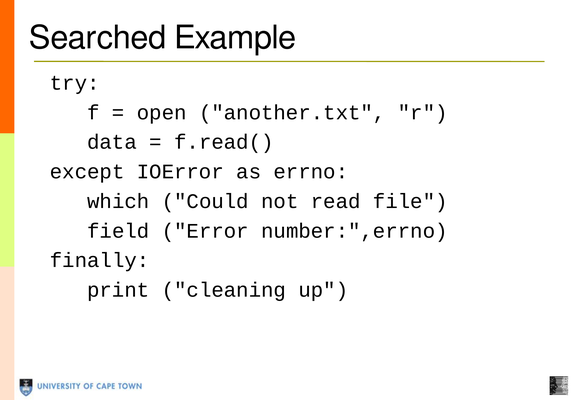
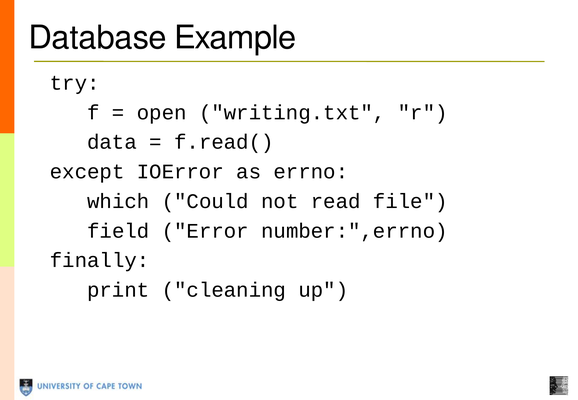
Searched: Searched -> Database (98, 38)
another.txt: another.txt -> writing.txt (292, 113)
